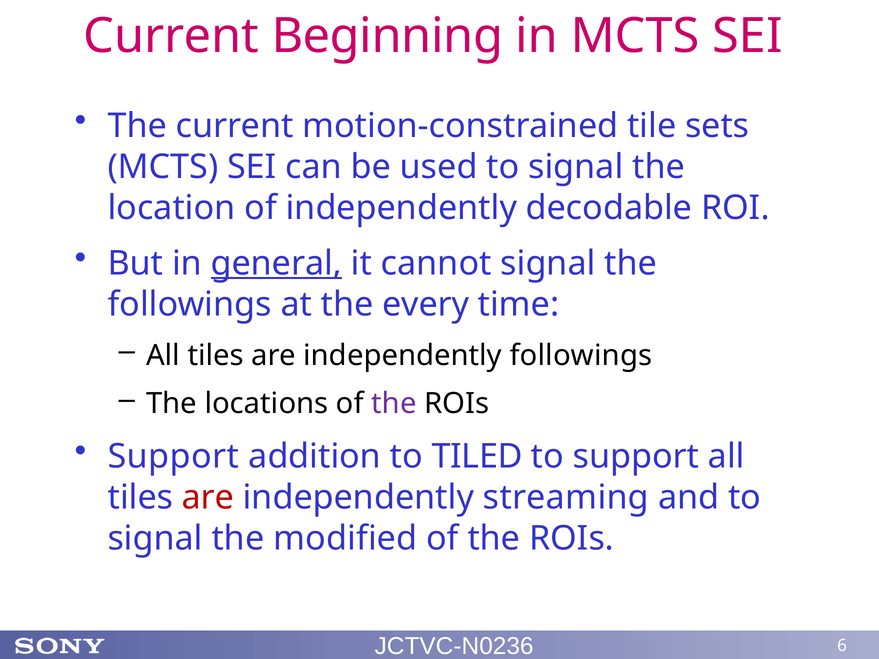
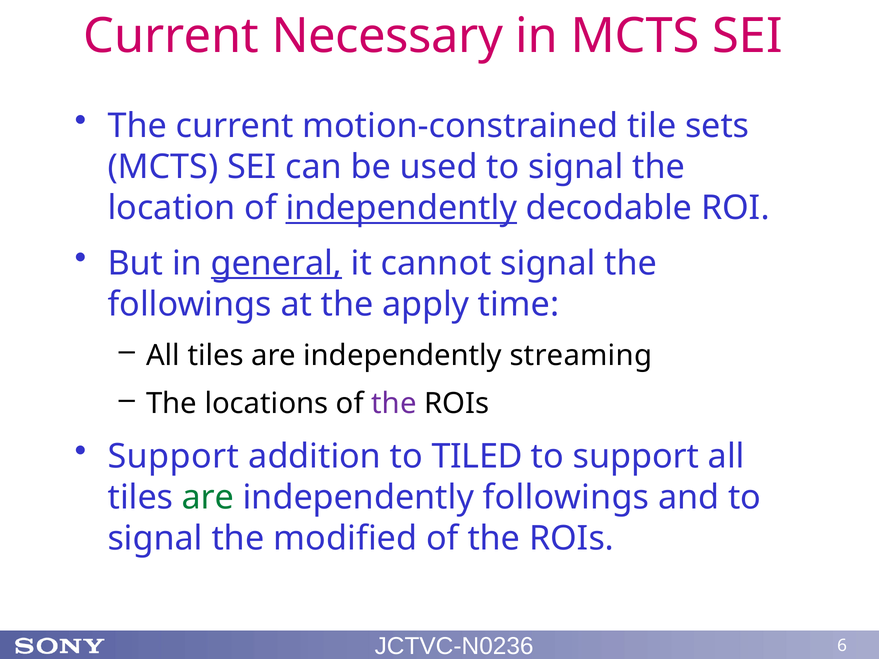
Beginning: Beginning -> Necessary (387, 36)
independently underline: none -> present (401, 208)
every: every -> apply (426, 305)
independently followings: followings -> streaming (581, 356)
are colour: red -> green (208, 498)
independently streaming: streaming -> followings (566, 498)
